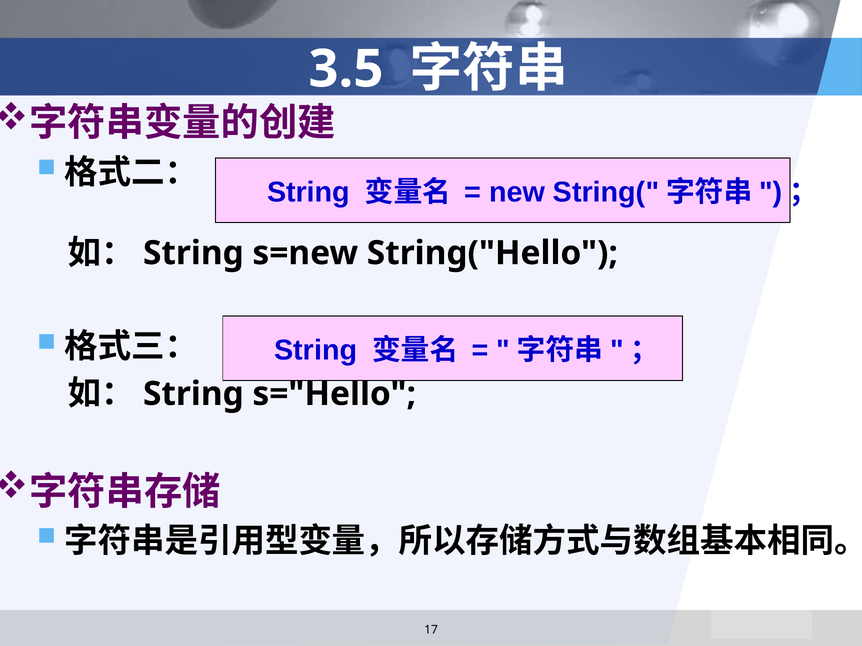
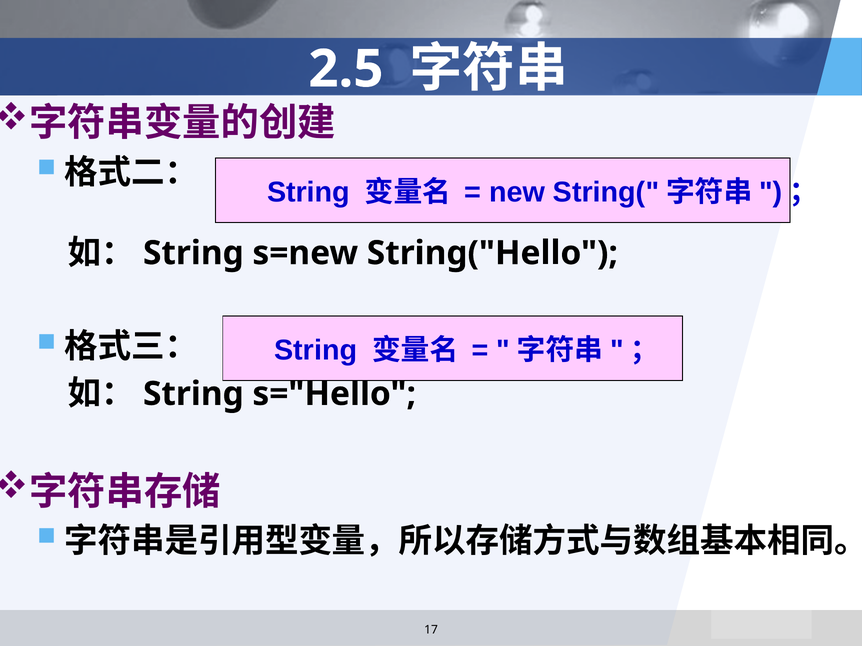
3.5: 3.5 -> 2.5 (346, 69)
